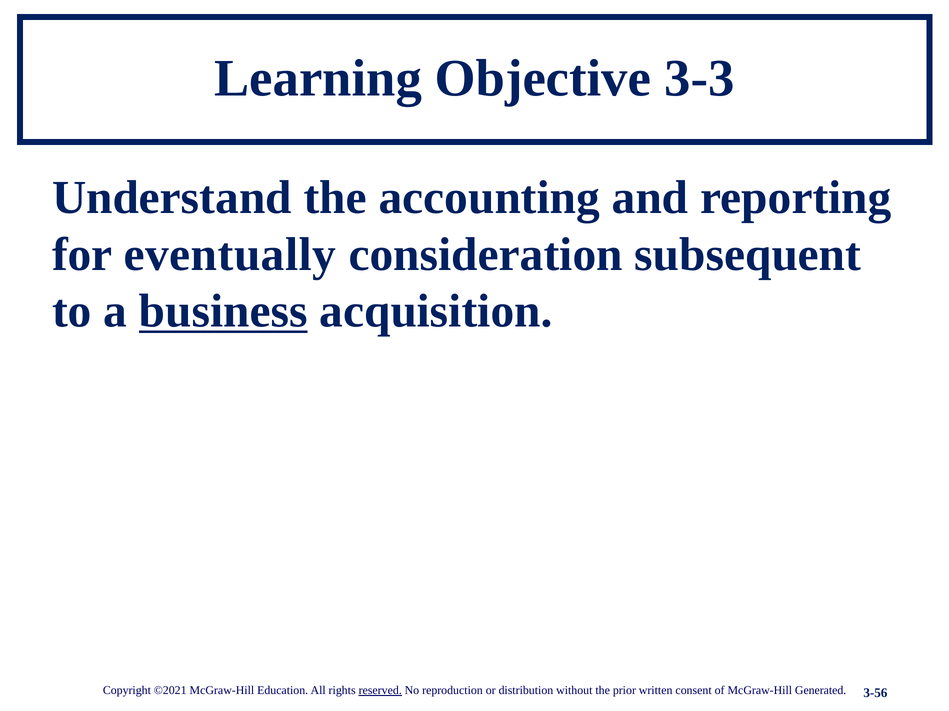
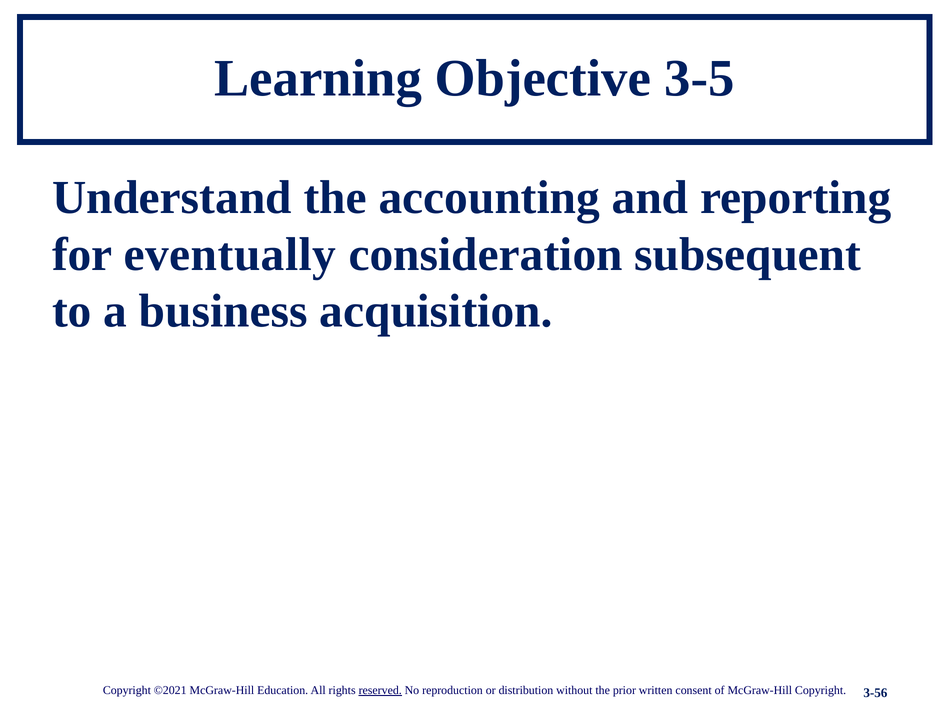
3-3: 3-3 -> 3-5 (699, 78)
business underline: present -> none (223, 312)
McGraw-Hill Generated: Generated -> Copyright (821, 691)
